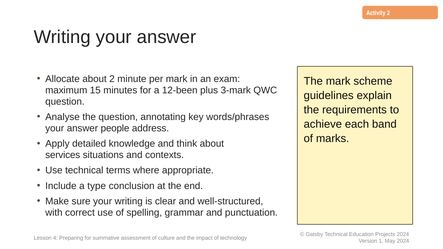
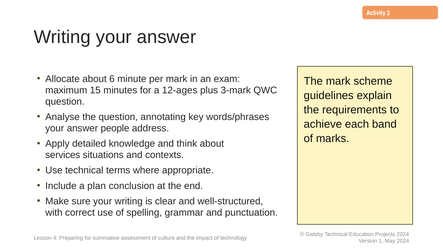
about 2: 2 -> 6 (112, 79)
12-been: 12-been -> 12-ages (180, 90)
type: type -> plan (97, 186)
